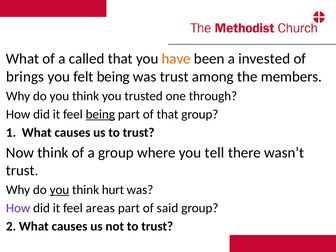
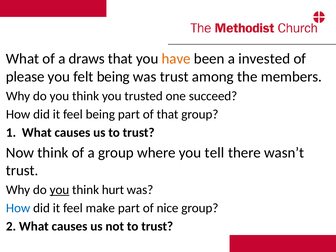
called: called -> draws (87, 59)
brings: brings -> please (25, 77)
through: through -> succeed (213, 96)
being underline: present -> none (100, 114)
How colour: purple -> blue (18, 208)
areas: areas -> make (100, 208)
said: said -> nice (168, 208)
